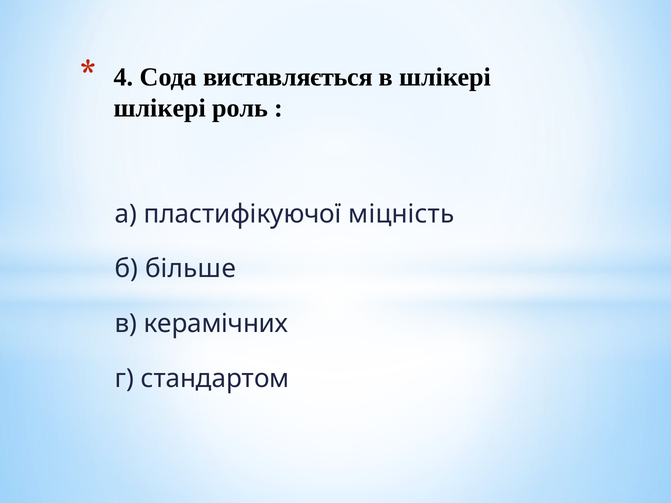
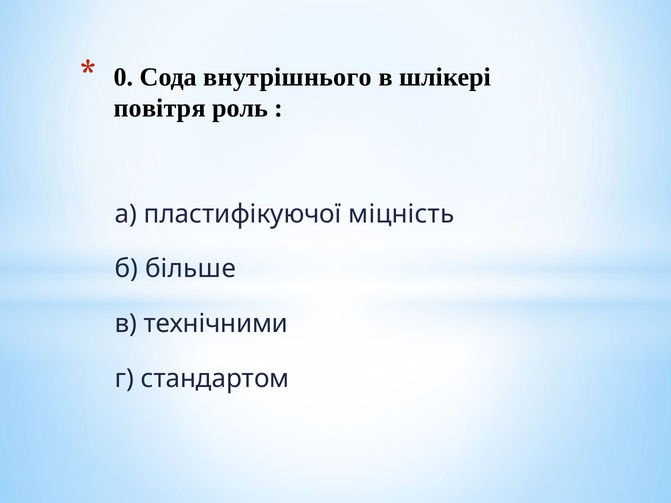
4: 4 -> 0 (123, 77)
виставляється: виставляється -> внутрішнього (288, 77)
шлікері: шлікері -> повітря (160, 108)
керамічних: керамічних -> технічними (216, 324)
